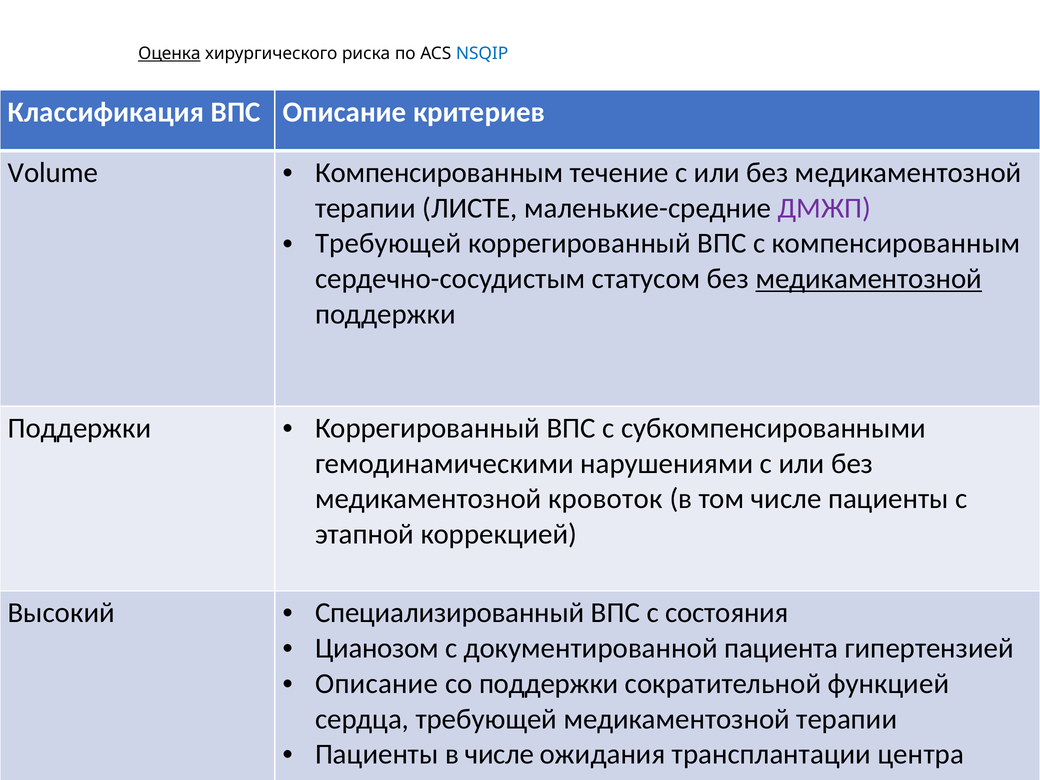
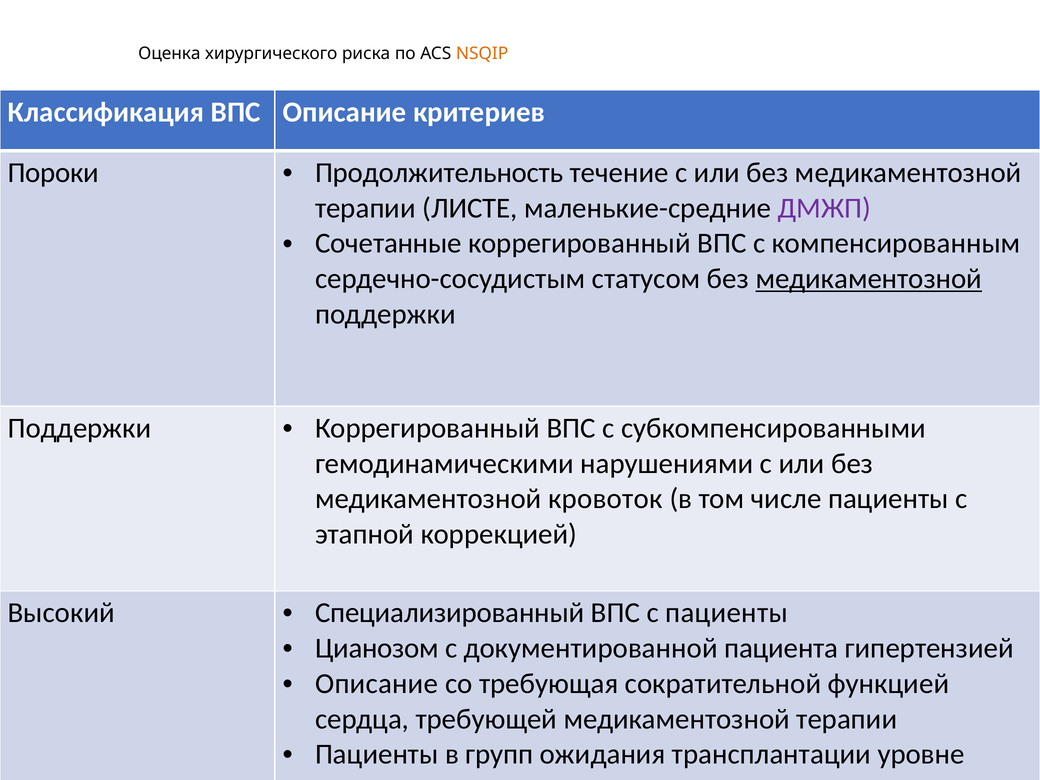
Оценка underline: present -> none (169, 53)
NSQIP colour: blue -> orange (482, 53)
Volume: Volume -> Пороки (53, 173)
Компенсированным: Компенсированным -> Продолжительность (439, 173)
Требующей: Требующей -> Сочетанные (388, 243)
с состояния: состояния -> пациенты (727, 613)
со поддержки: поддержки -> требующая (549, 684)
в числе: числе -> групп (499, 754)
центра: центра -> уровне (921, 754)
